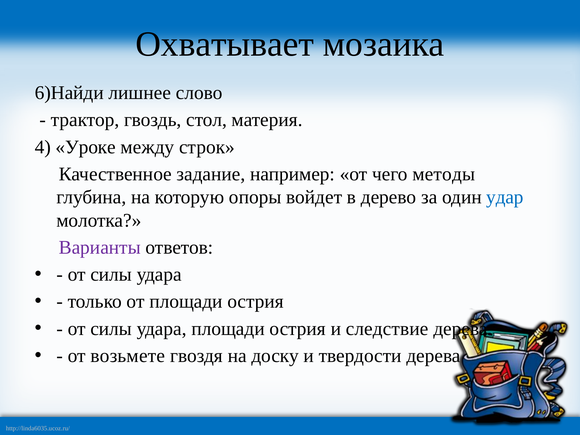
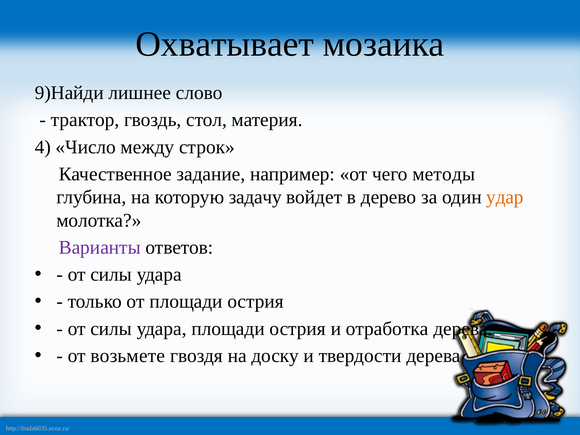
6)Найди: 6)Найди -> 9)Найди (69, 93)
Уроке: Уроке -> Число (86, 147)
опоры: опоры -> задачу (255, 197)
удар colour: blue -> orange (505, 197)
следствие: следствие -> отработка (387, 329)
